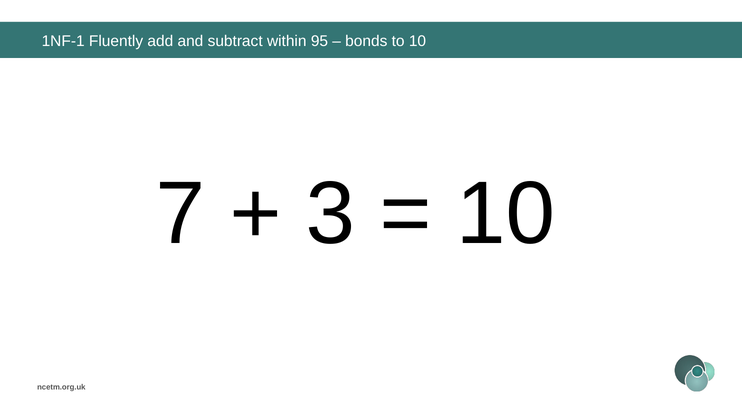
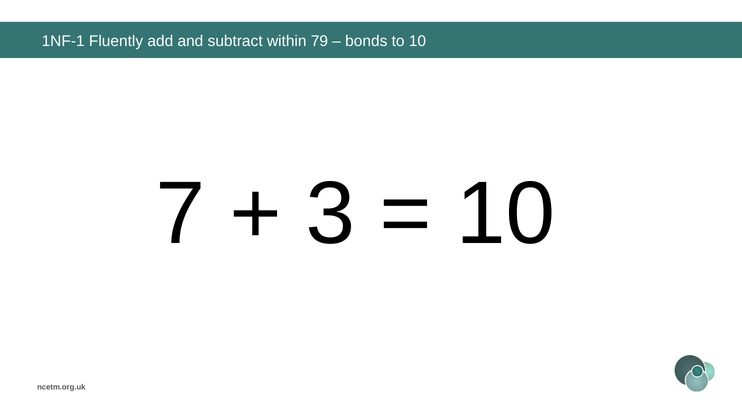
95: 95 -> 79 (319, 41)
